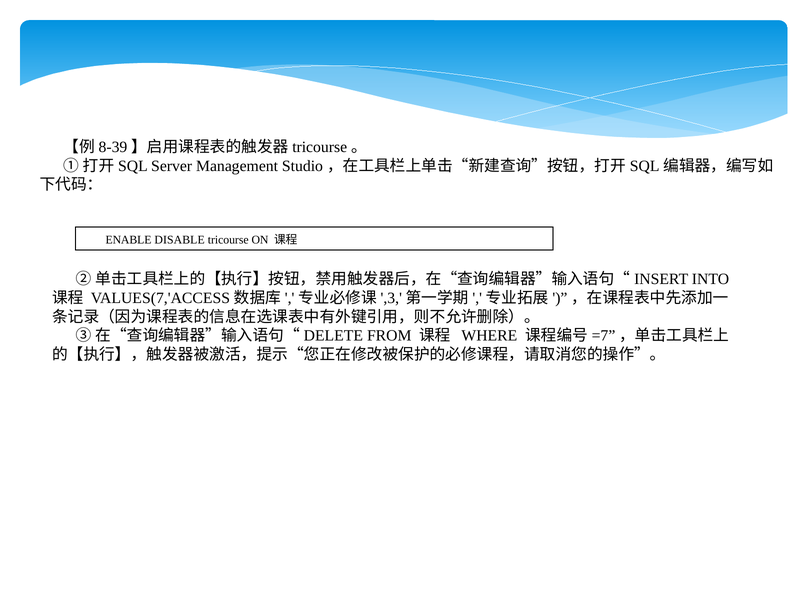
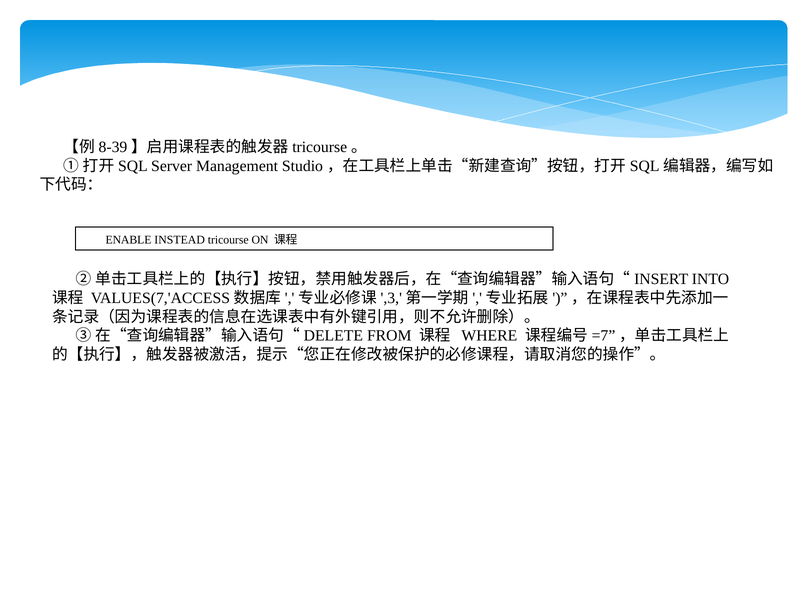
DISABLE: DISABLE -> INSTEAD (180, 240)
